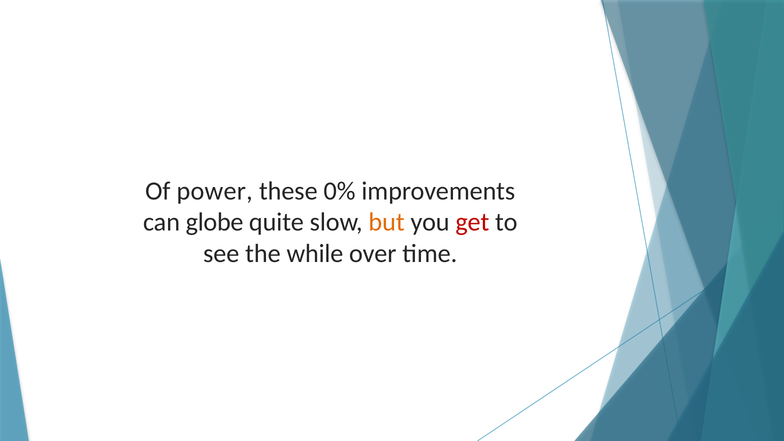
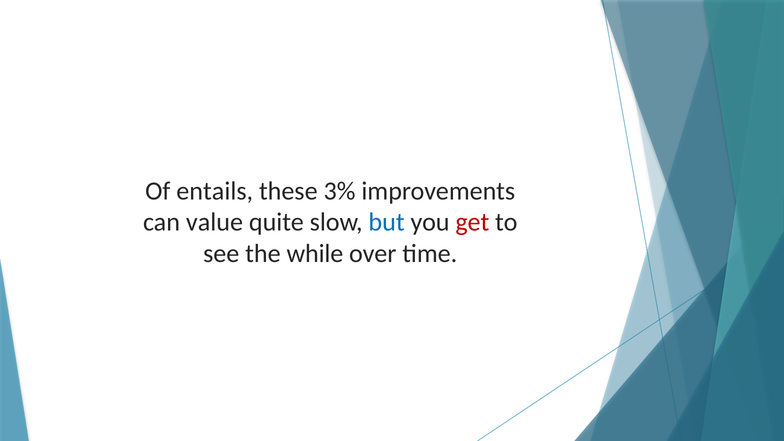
power: power -> entails (215, 191)
0%: 0% -> 3% (340, 191)
globe: globe -> value (214, 222)
but colour: orange -> blue (387, 222)
